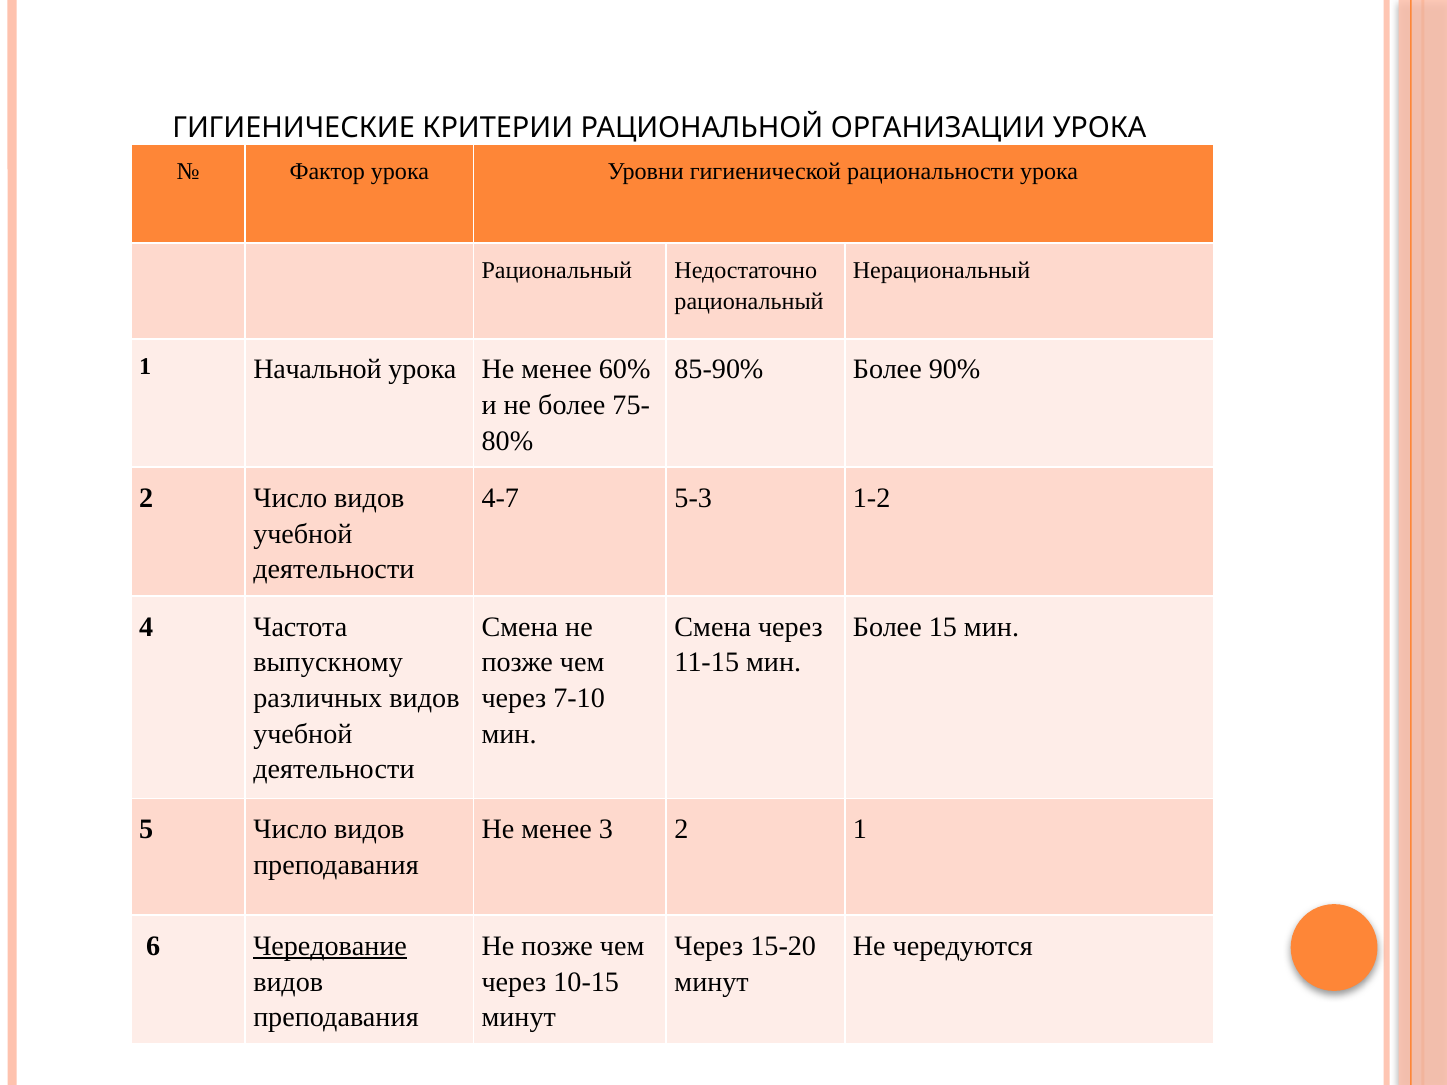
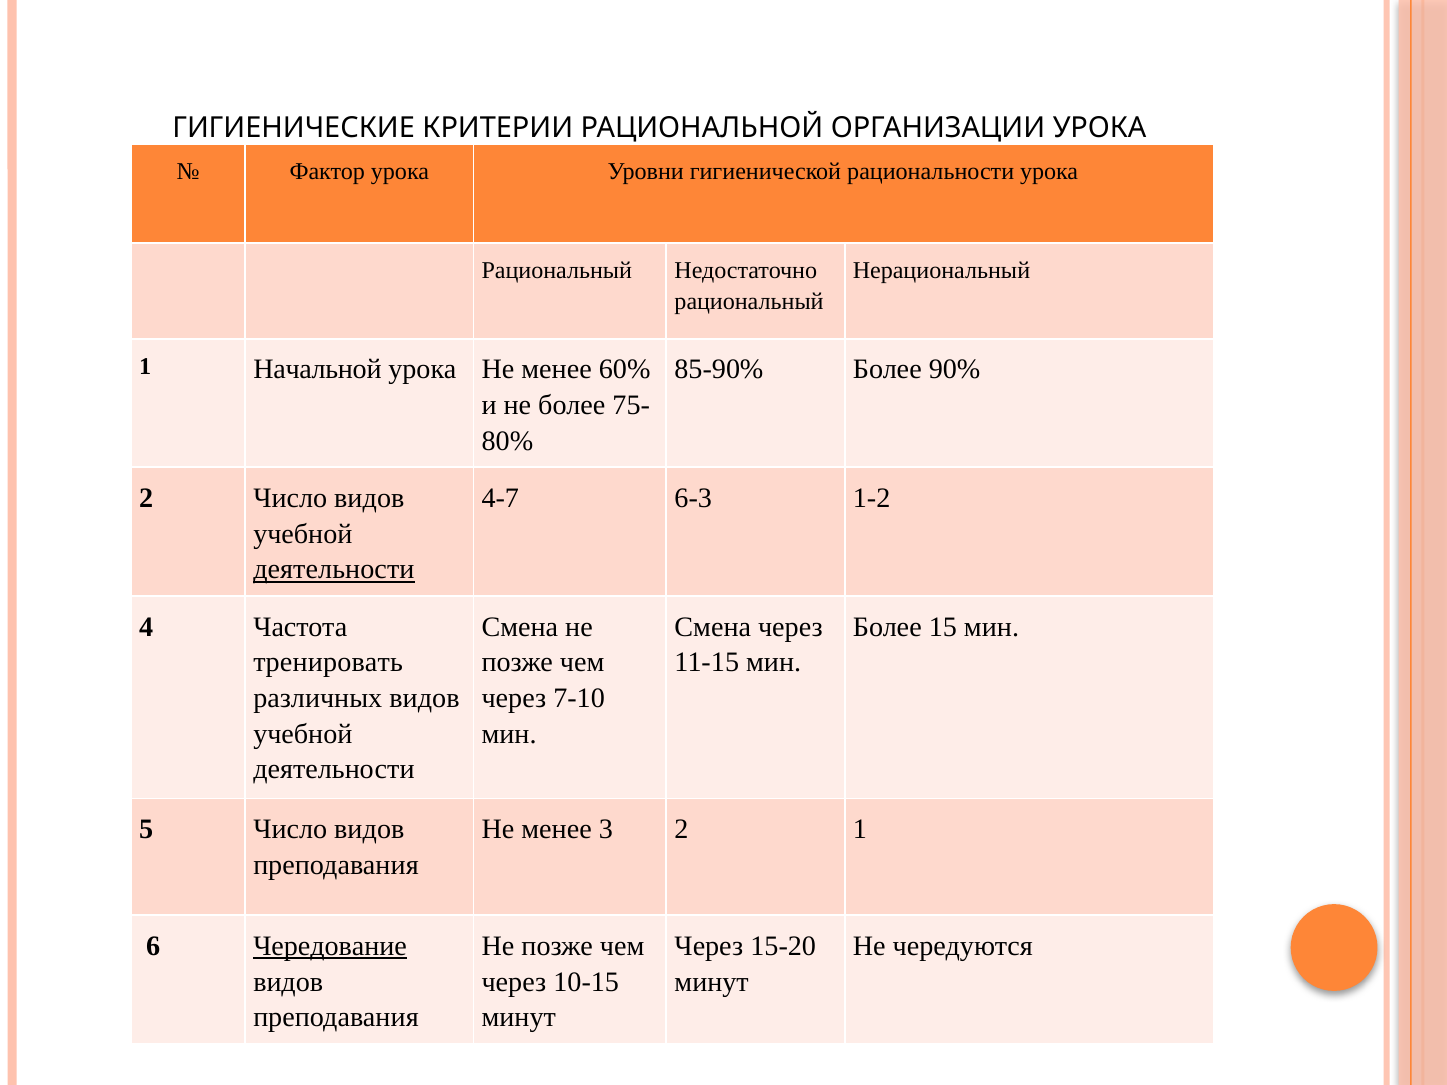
5-3: 5-3 -> 6-3 (693, 498)
деятельности underline: none -> present (334, 570)
выпускному: выпускному -> тренировать (328, 663)
